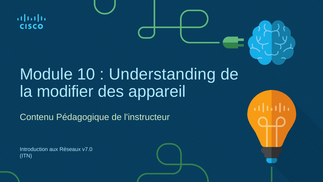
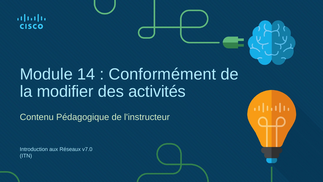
10: 10 -> 14 (86, 74)
Understanding: Understanding -> Conformément (162, 74)
appareil: appareil -> activités (157, 91)
